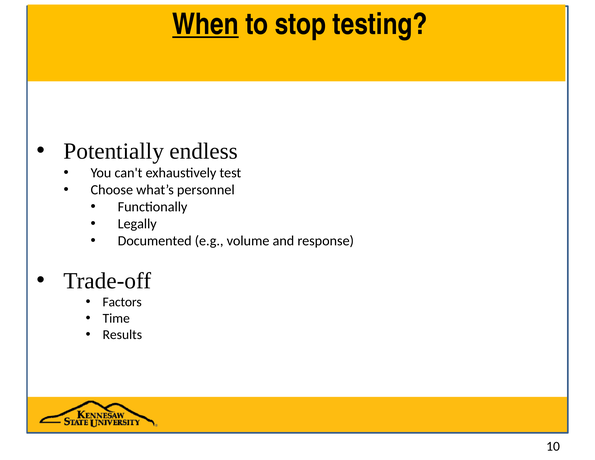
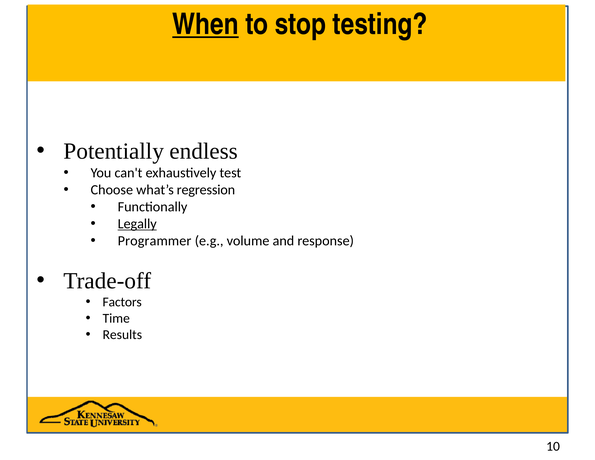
personnel: personnel -> regression (206, 190)
Legally underline: none -> present (137, 224)
Documented: Documented -> Programmer (155, 241)
